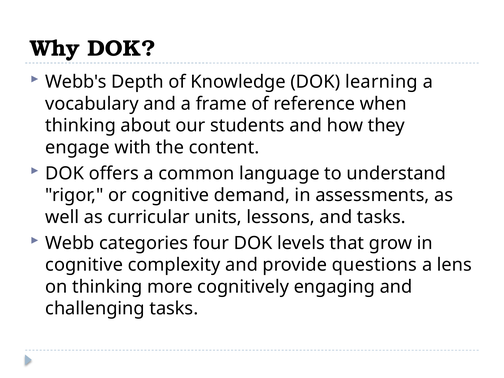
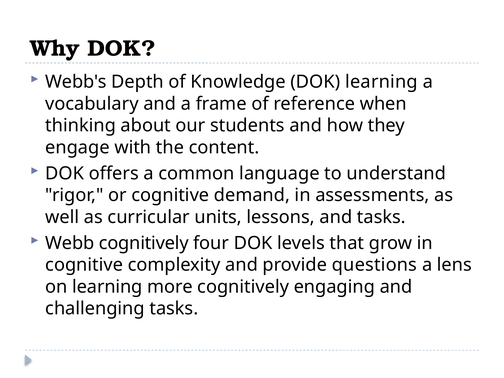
Webb categories: categories -> cognitively (144, 243)
on thinking: thinking -> learning (107, 287)
